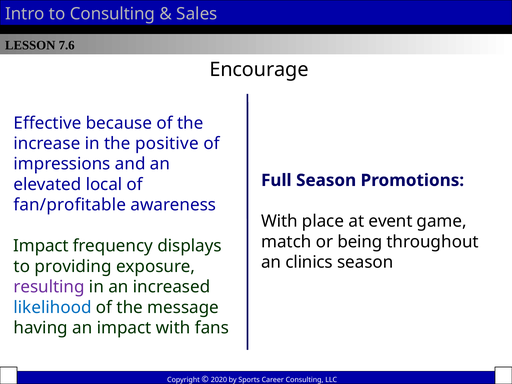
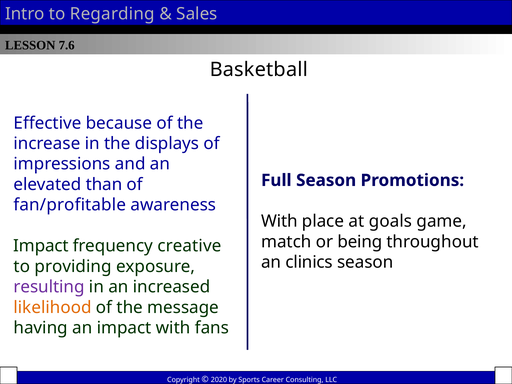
to Consulting: Consulting -> Regarding (112, 14)
Encourage: Encourage -> Basketball (259, 70)
positive: positive -> displays (167, 144)
local: local -> than (104, 184)
event: event -> goals (390, 221)
displays: displays -> creative (189, 246)
likelihood colour: blue -> orange (53, 307)
